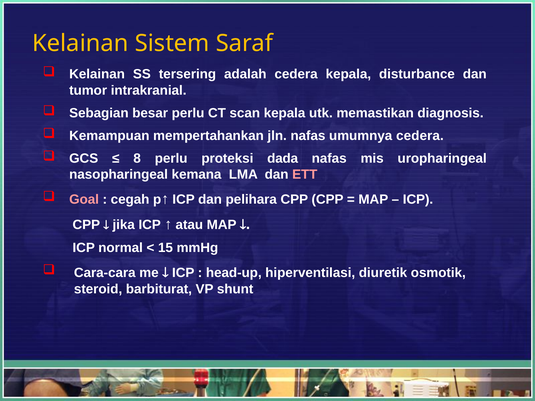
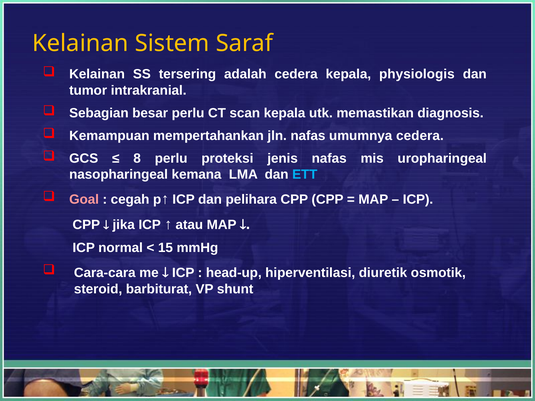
disturbance: disturbance -> physiologis (417, 74)
dada: dada -> jenis (283, 159)
ETT colour: pink -> light blue (305, 175)
